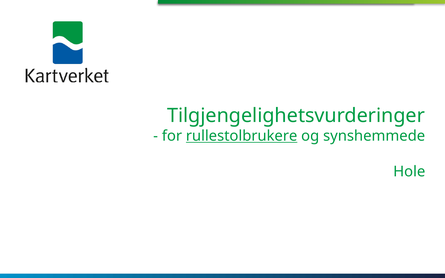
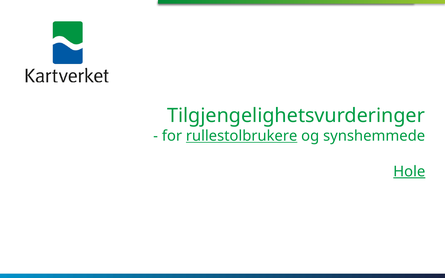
Hole underline: none -> present (409, 172)
